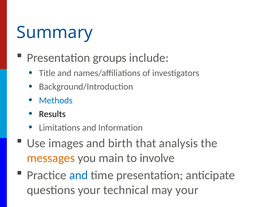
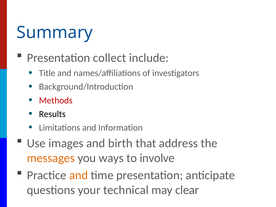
groups: groups -> collect (110, 58)
Methods colour: blue -> red (56, 100)
analysis: analysis -> address (178, 143)
main: main -> ways (111, 158)
and colour: blue -> orange (79, 175)
may your: your -> clear (187, 190)
